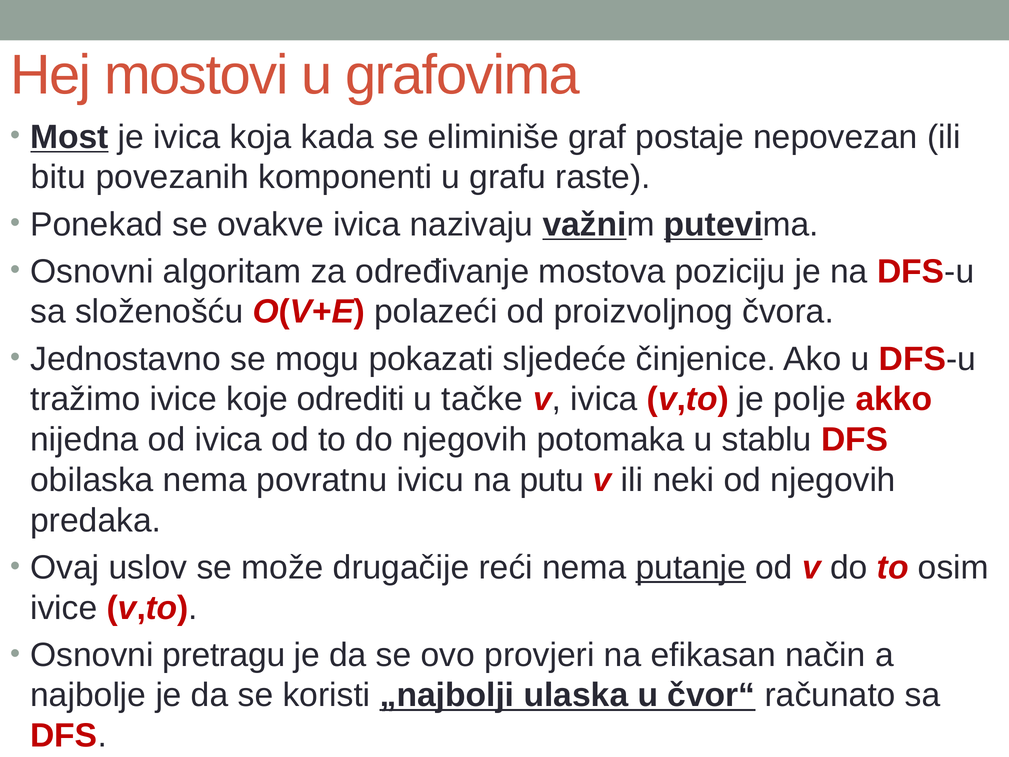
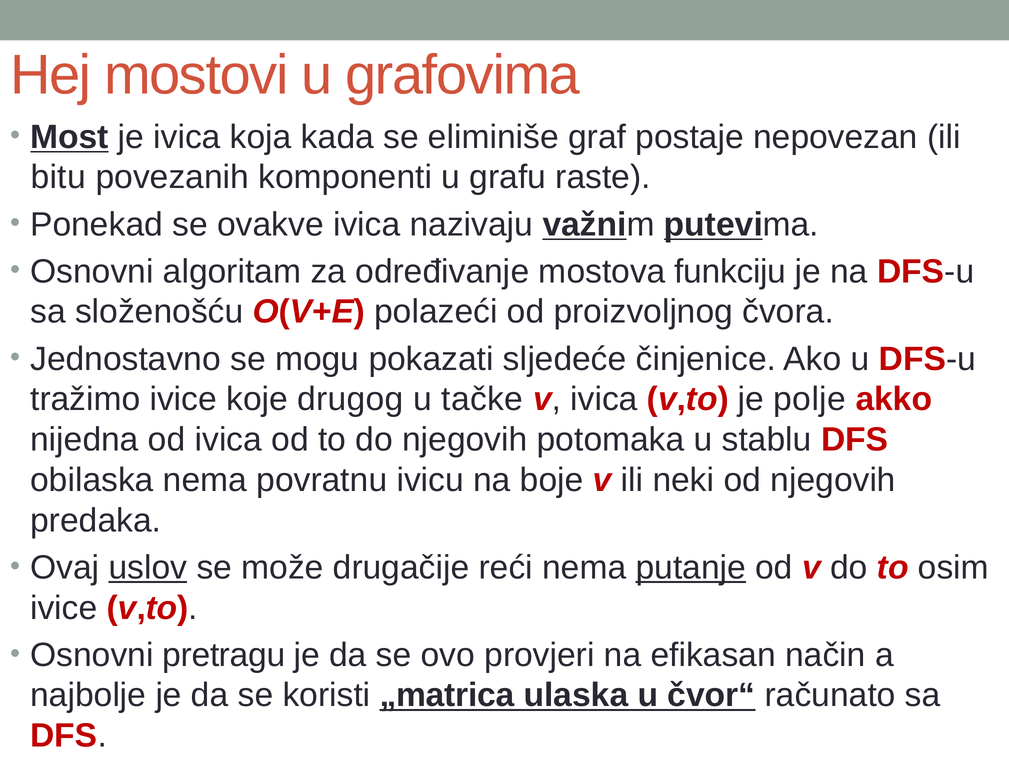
poziciju: poziciju -> funkciju (730, 271)
odrediti: odrediti -> drugog (350, 399)
putu: putu -> boje (552, 480)
uslov underline: none -> present (148, 567)
„najbolji: „najbolji -> „matrica (447, 695)
